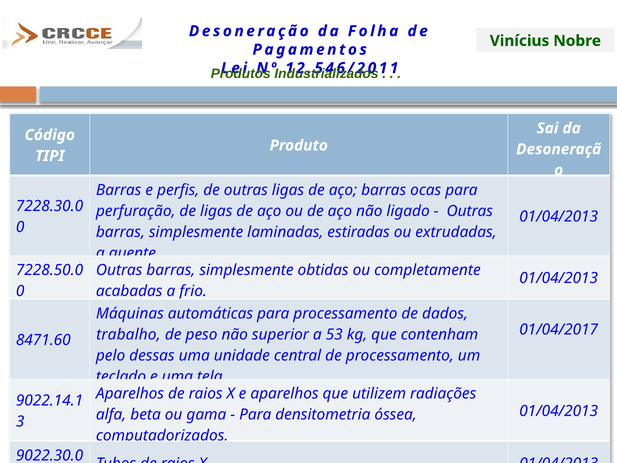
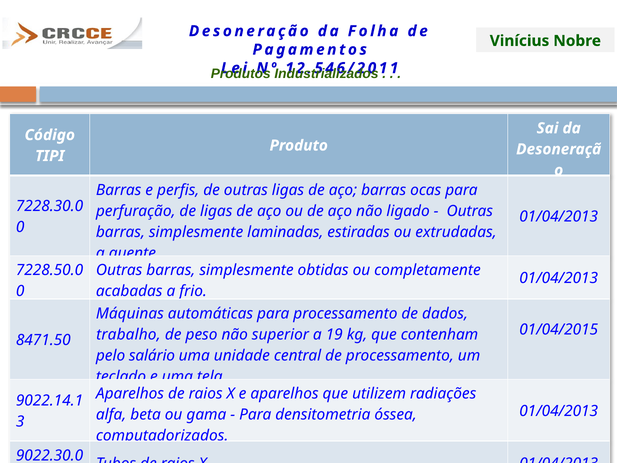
01/04/2017: 01/04/2017 -> 01/04/2015 (559, 329)
53: 53 -> 19 (334, 334)
8471.60: 8471.60 -> 8471.50 (43, 340)
dessas: dessas -> salário (152, 355)
